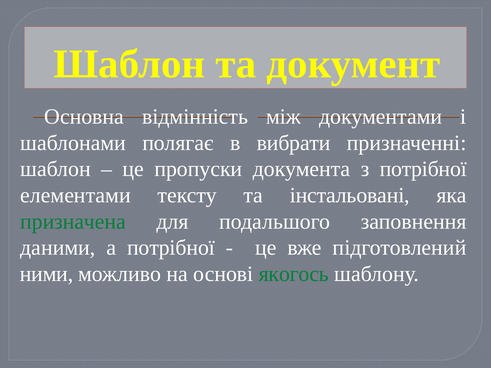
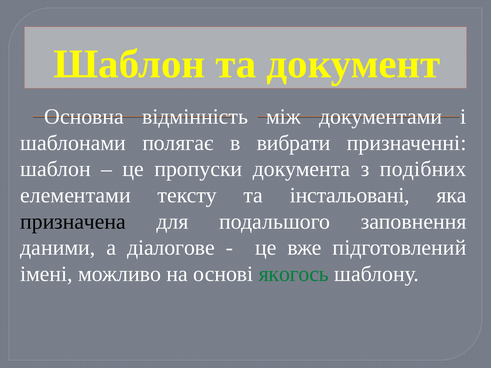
з потрібної: потрібної -> подібних (423, 169)
призначена colour: green -> black (73, 222)
а потрібної: потрібної -> діалогове (171, 248)
ними: ними -> імені (46, 274)
